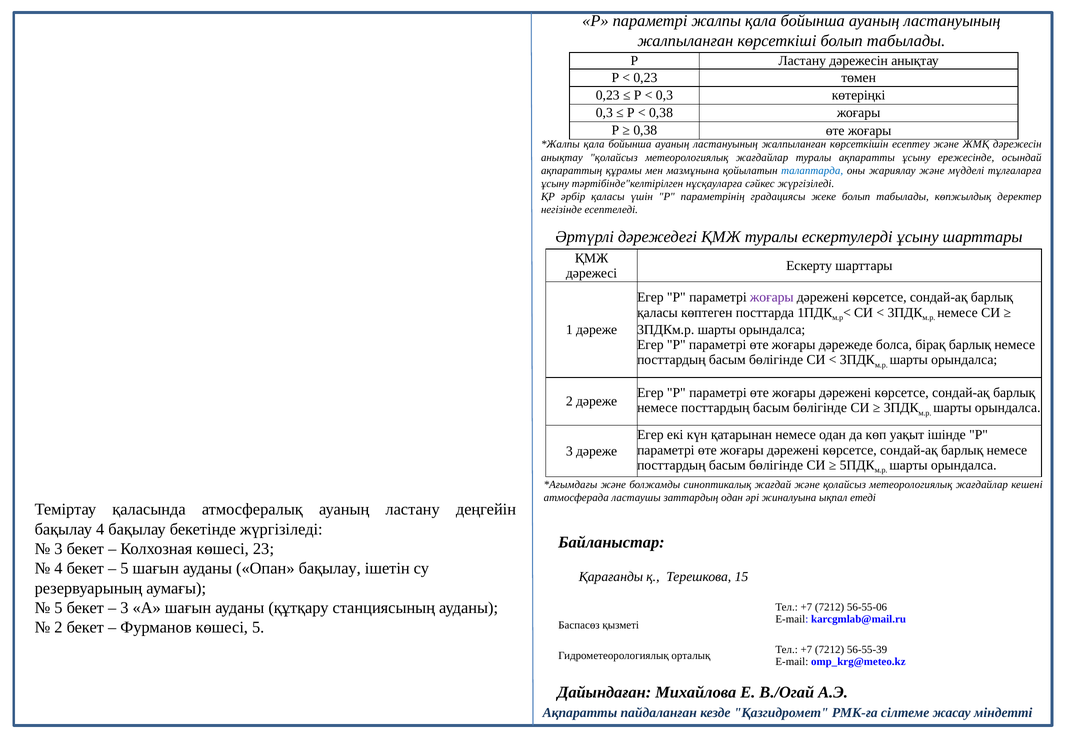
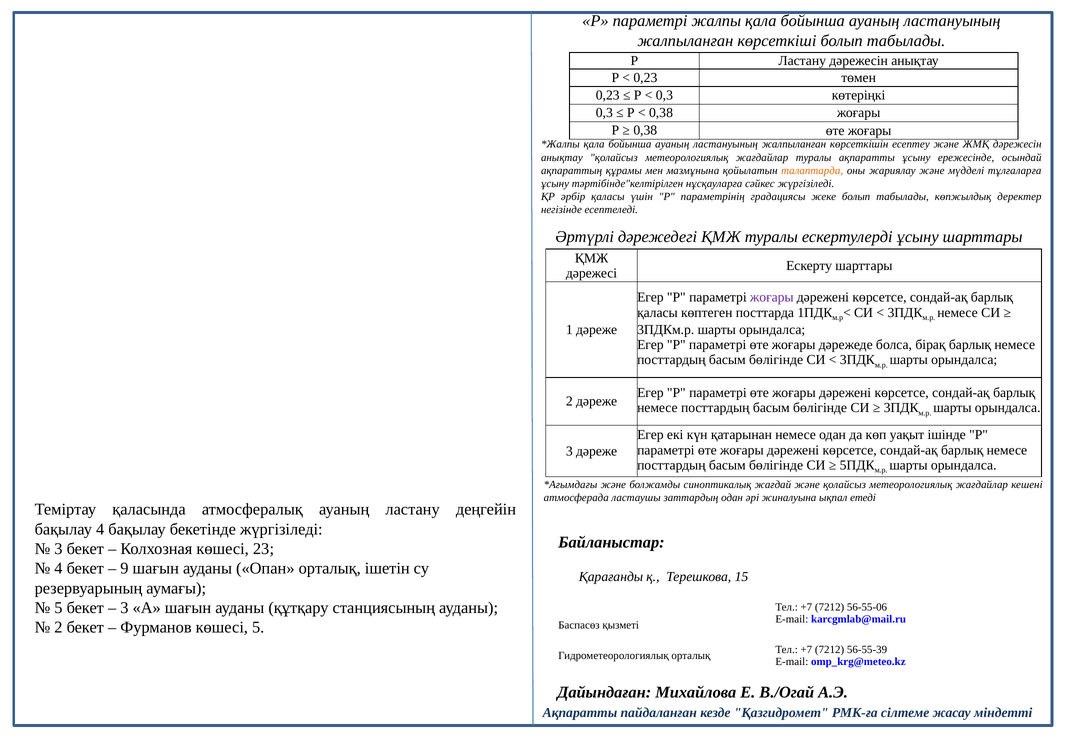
талаптарда colour: blue -> orange (812, 171)
5: 5 -> 9 (124, 568)
Опан бақылау: бақылау -> орталық (330, 568)
